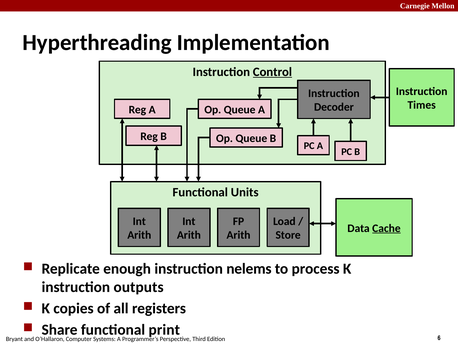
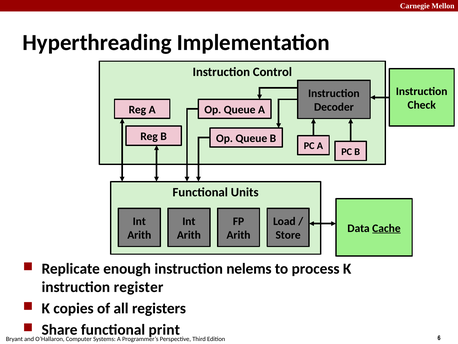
Control underline: present -> none (272, 72)
Times: Times -> Check (422, 105)
outputs: outputs -> register (139, 287)
